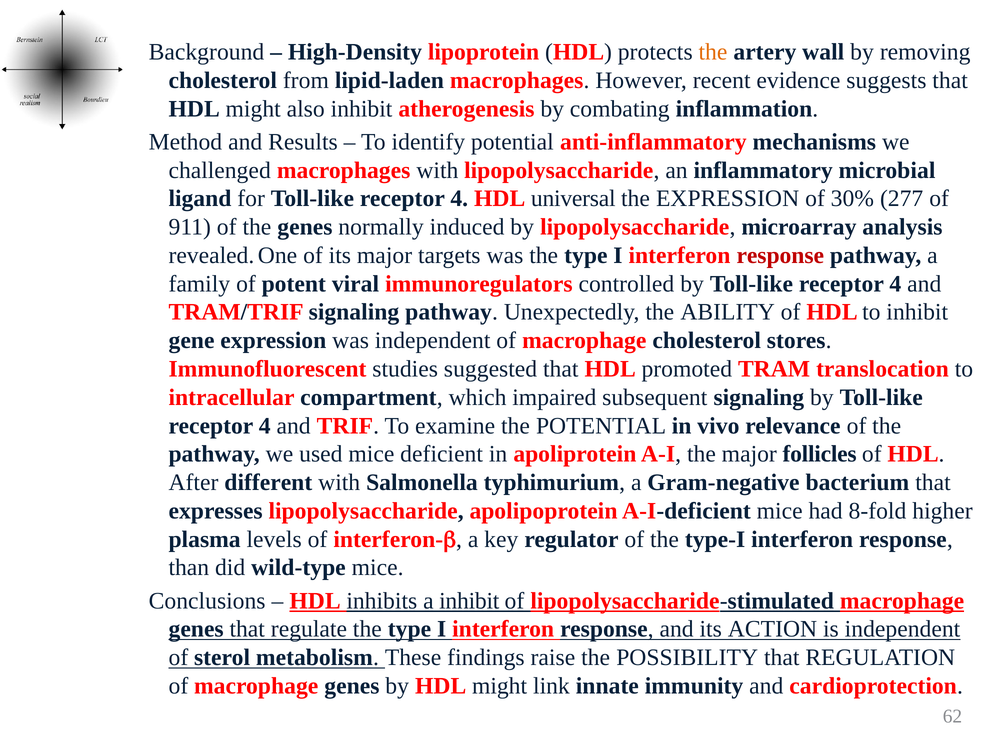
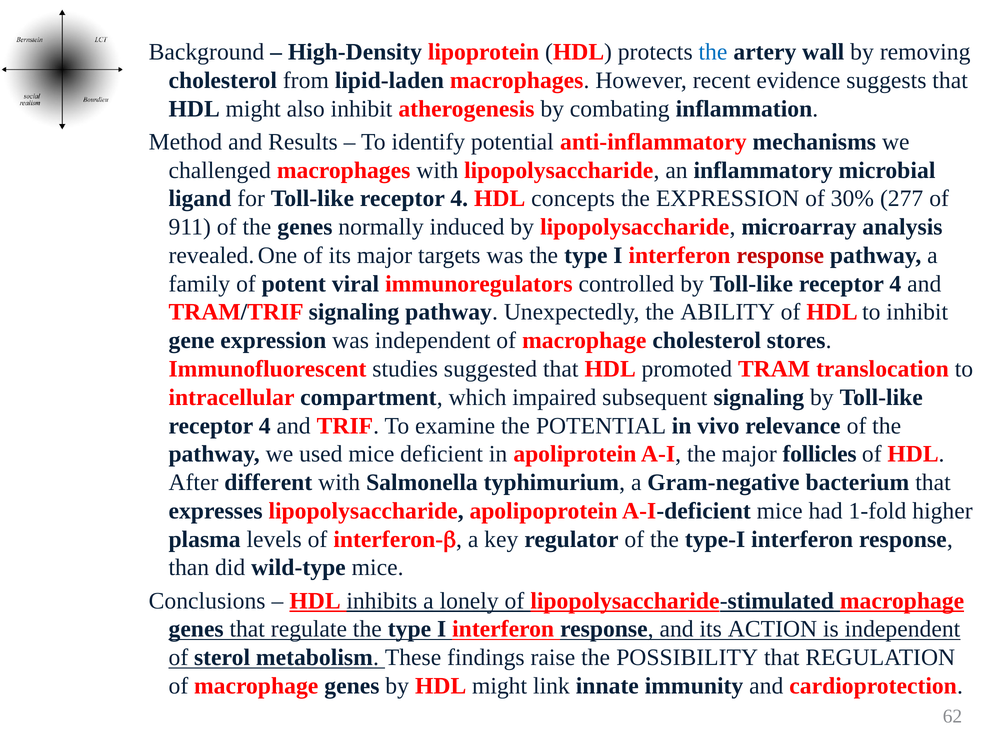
the colour: orange -> blue (713, 52)
universal: universal -> concepts (573, 199)
8-fold: 8-fold -> 1-fold (877, 511)
a inhibit: inhibit -> lonely (469, 601)
